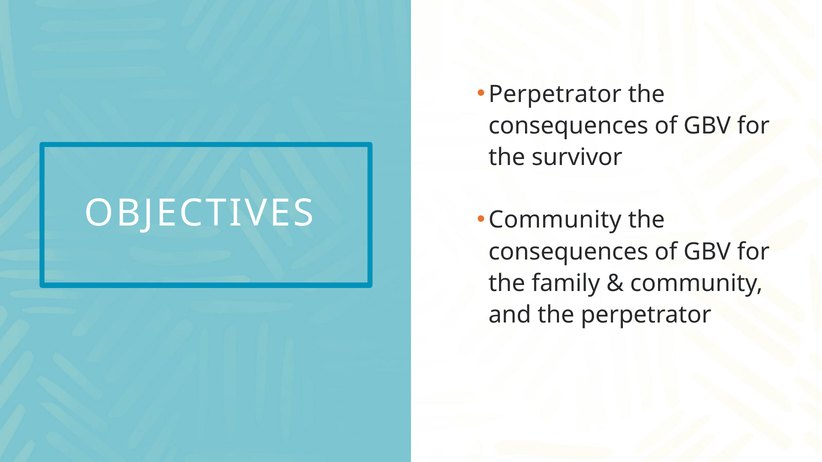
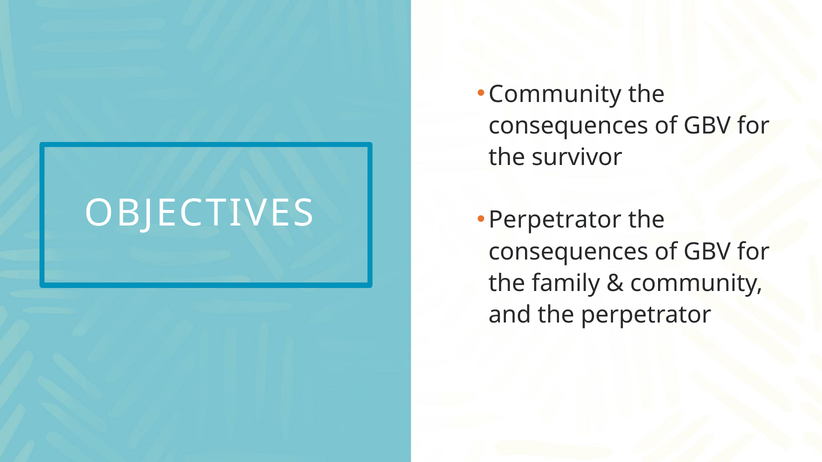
Perpetrator: Perpetrator -> Community (555, 94)
Community: Community -> Perpetrator (555, 220)
